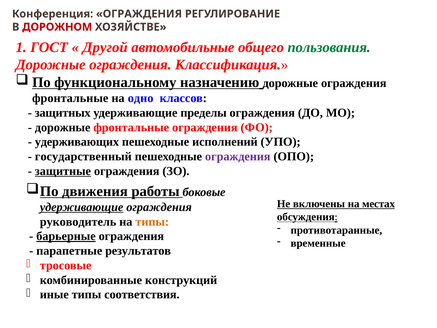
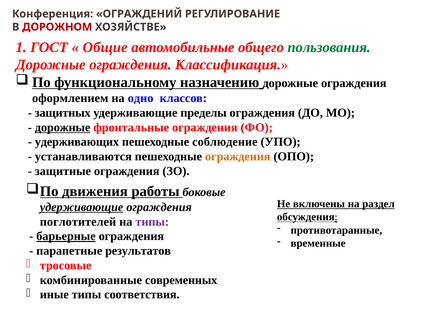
Конференция ОГРАЖДЕНИЯ: ОГРАЖДЕНИЯ -> ОГРАЖДЕНИЙ (139, 14)
Другой: Другой -> Общие (105, 47)
фронтальные: фронтальные -> оформлением (70, 98)
дорожные underline: none -> present (63, 127)
исполнений: исполнений -> соблюдение (225, 142)
государственный: государственный -> устанавливаются (83, 156)
ограждения colour: purple -> orange (238, 156)
защитные underline: present -> none (63, 171)
местах: местах -> раздел (378, 204)
руководитель: руководитель -> поглотителей (78, 222)
типы colour: orange -> purple (152, 222)
конструкций: конструкций -> современных (181, 280)
